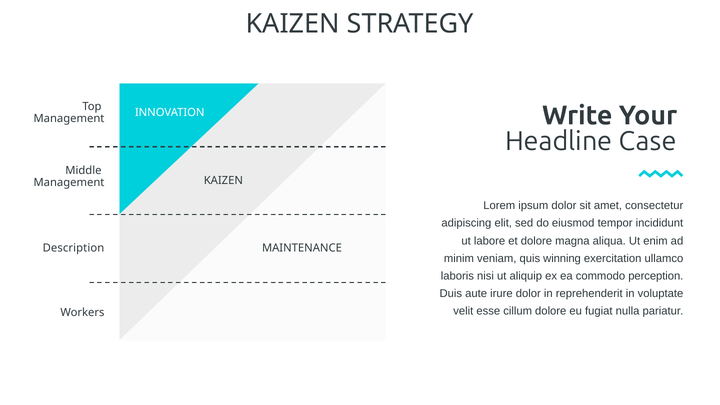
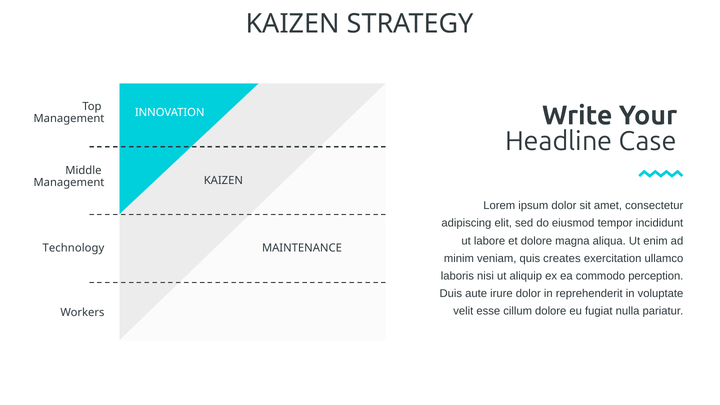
Description: Description -> Technology (73, 248)
winning: winning -> creates (562, 258)
